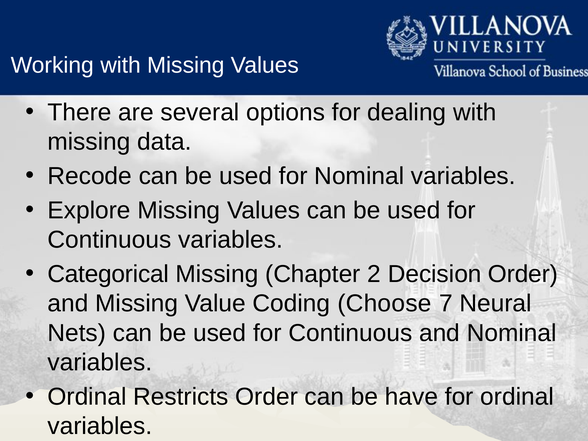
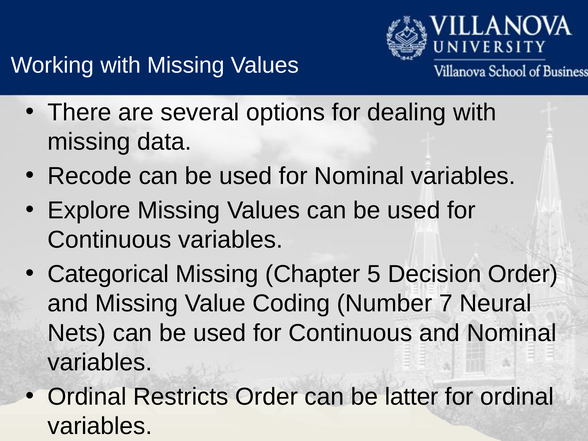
2: 2 -> 5 (374, 274)
Choose: Choose -> Number (385, 304)
have: have -> latter (412, 397)
